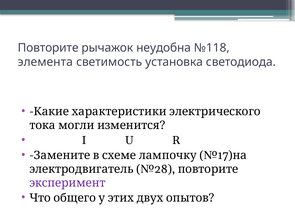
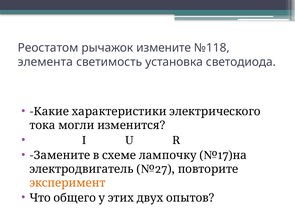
Повторите: Повторите -> Реостатом (48, 48)
неудобна: неудобна -> измените (164, 48)
№28: №28 -> №27 (156, 169)
эксперимент colour: purple -> orange (68, 183)
